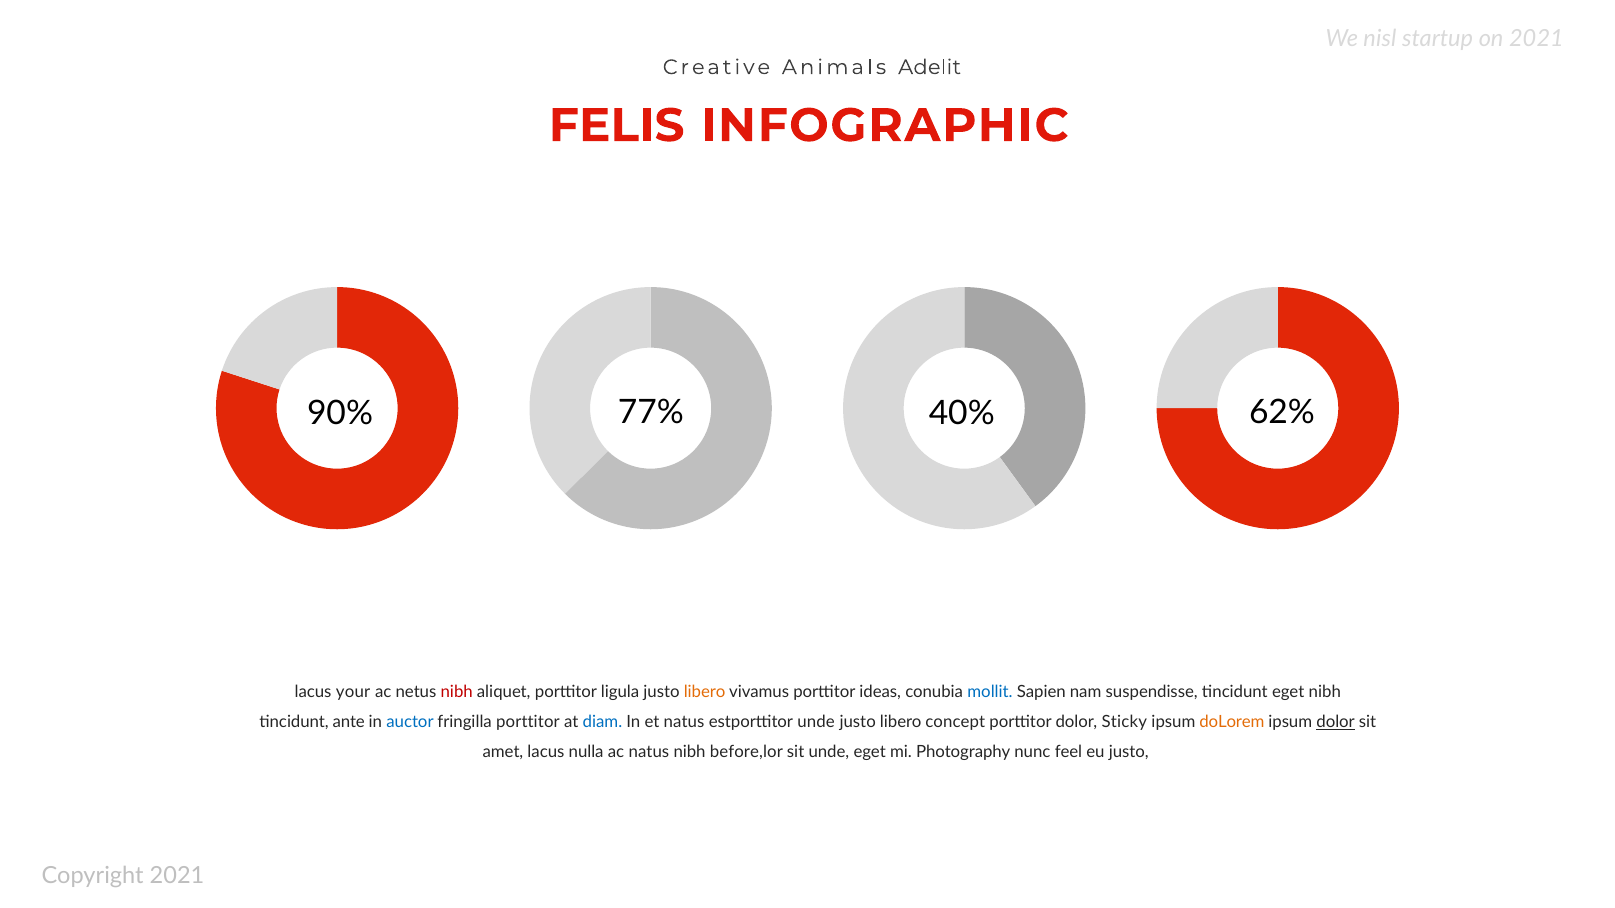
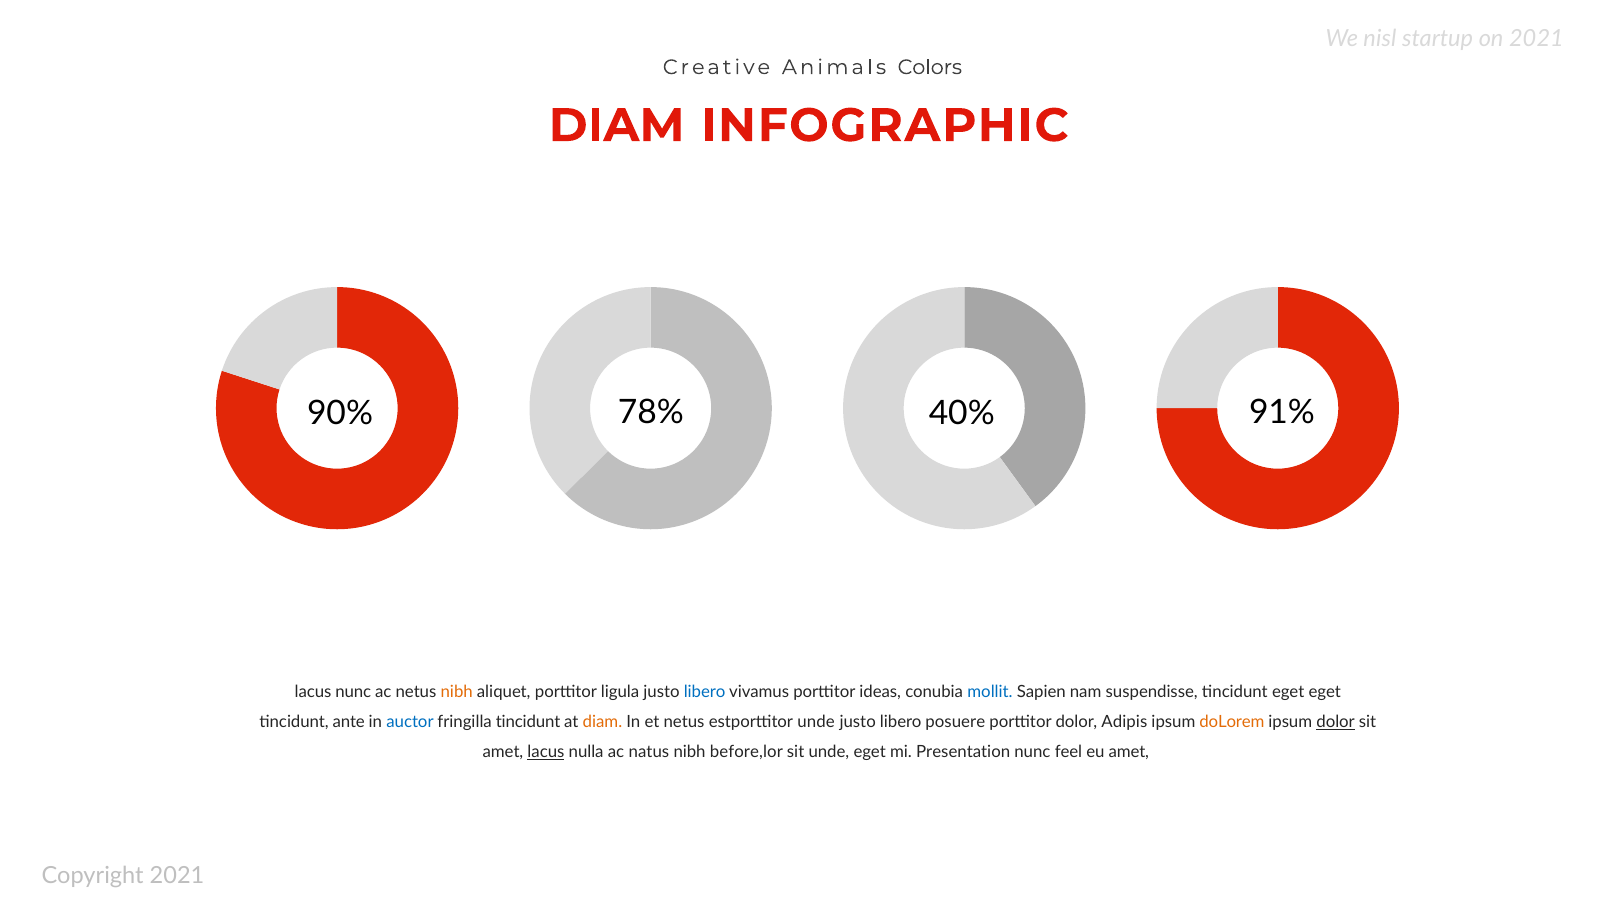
Adelit: Adelit -> Colors (930, 67)
FELIS: FELIS -> DIAM (617, 126)
77%: 77% -> 78% (651, 413)
62%: 62% -> 91% (1282, 413)
lacus your: your -> nunc (353, 692)
nibh colour: red -> orange (457, 692)
libero colour: orange -> blue (705, 692)
eget nibh: nibh -> eget (1325, 692)
fringilla porttitor: porttitor -> tincidunt (528, 722)
diam colour: blue -> orange (602, 722)
et natus: natus -> netus (684, 722)
concept: concept -> posuere (955, 722)
Sticky: Sticky -> Adipis (1124, 722)
lacus underline: none -> present (546, 753)
Photography: Photography -> Presentation (963, 753)
eu justo: justo -> amet (1129, 753)
